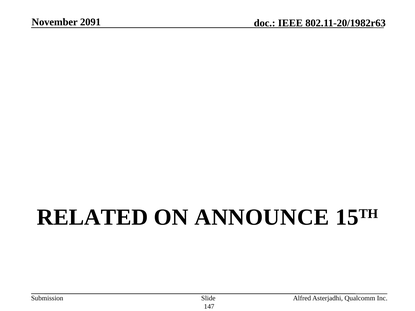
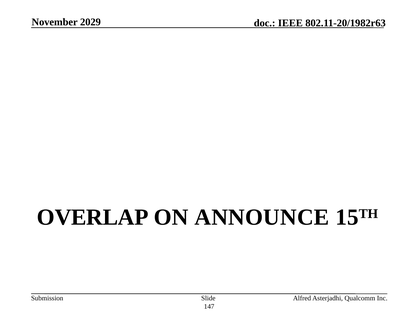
2091: 2091 -> 2029 (90, 22)
RELATED: RELATED -> OVERLAP (93, 218)
